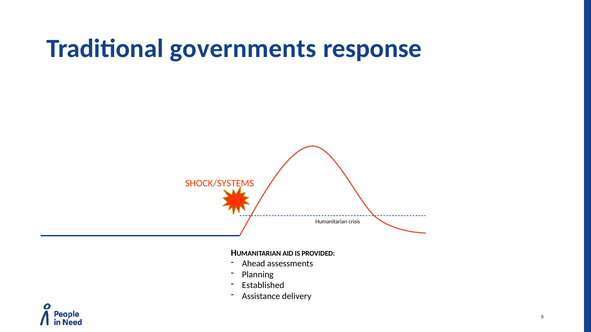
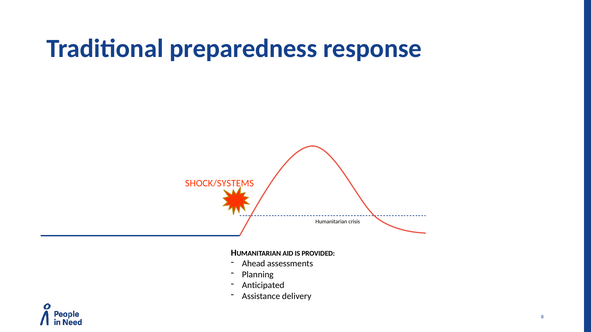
governments: governments -> preparedness (243, 49)
Established: Established -> Anticipated (263, 286)
